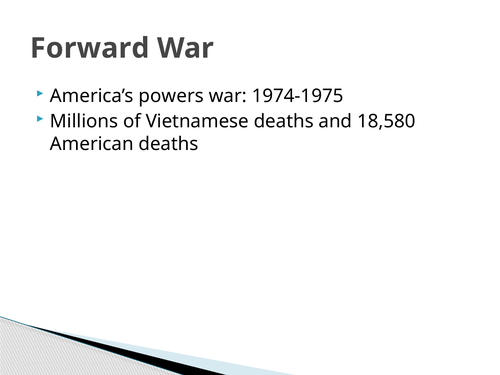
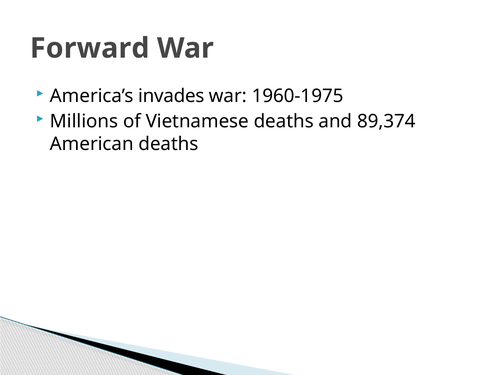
powers: powers -> invades (171, 96)
1974-1975: 1974-1975 -> 1960-1975 (298, 96)
18,580: 18,580 -> 89,374 (386, 121)
